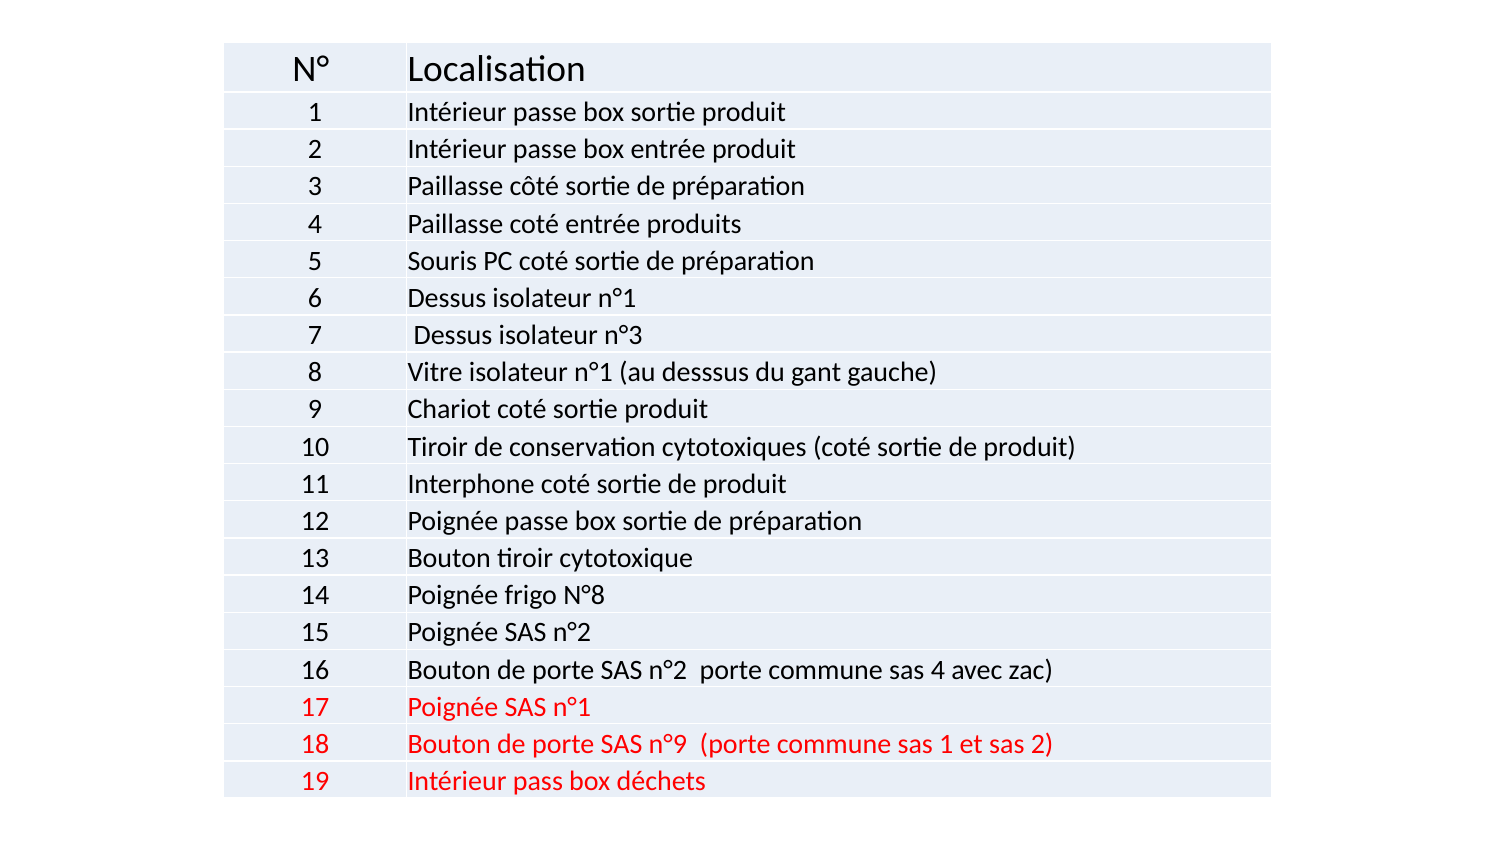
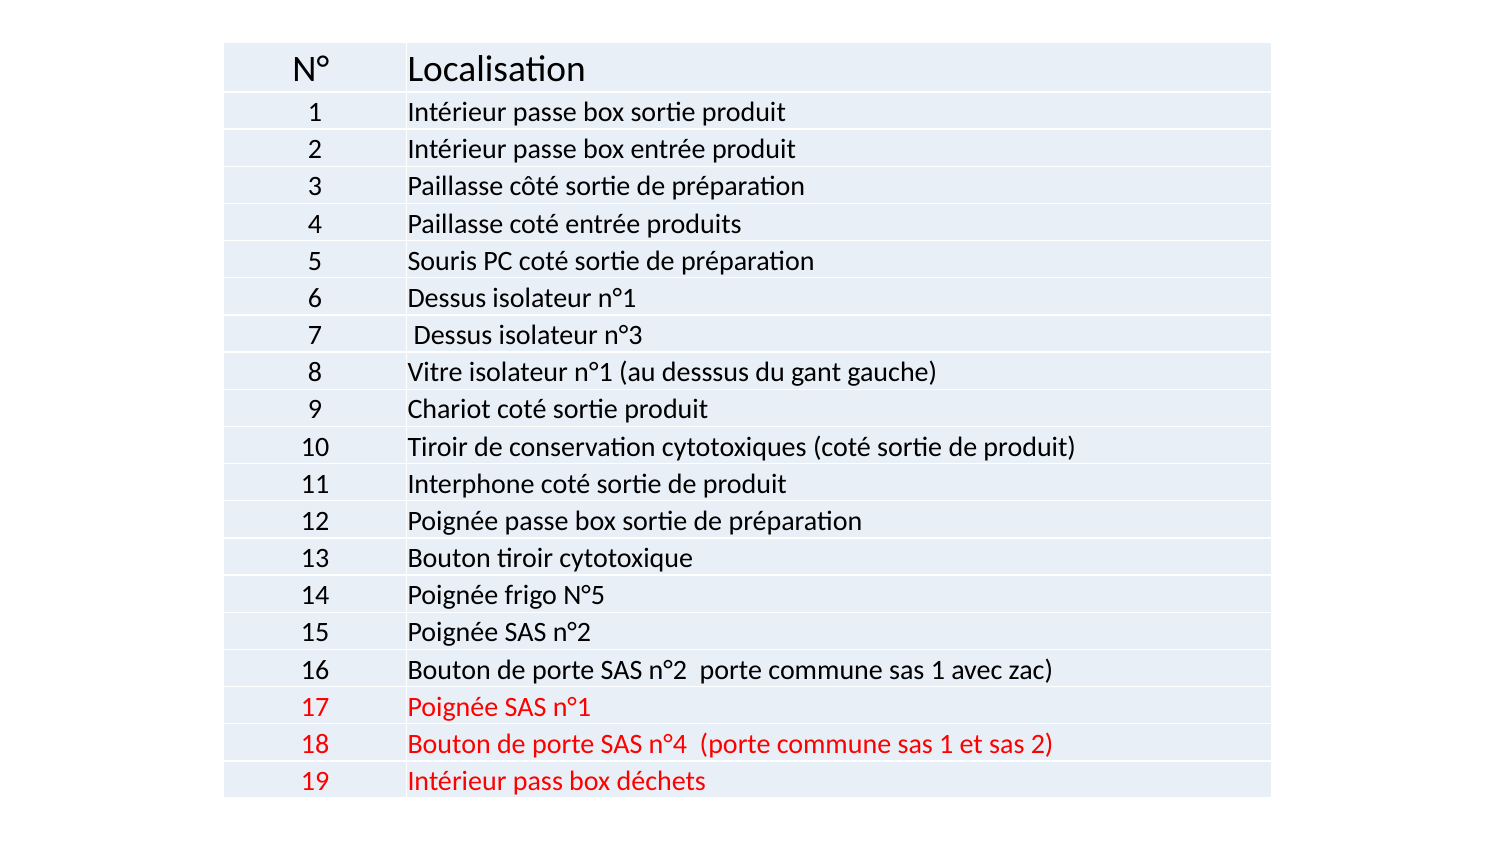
N°8: N°8 -> N°5 (584, 595)
4: 4 -> 1 (938, 670)
n°9: n°9 -> n°4 (668, 744)
